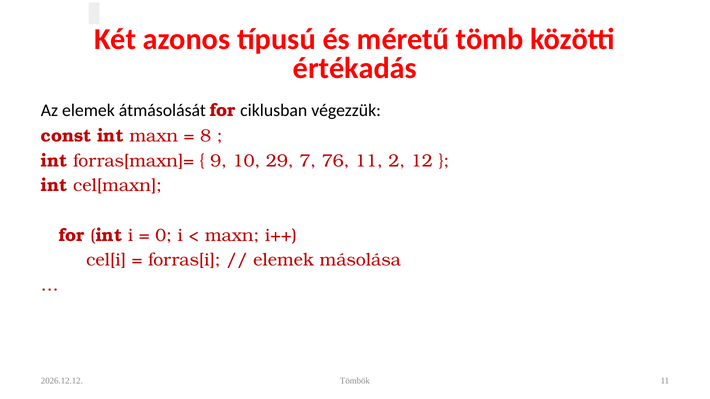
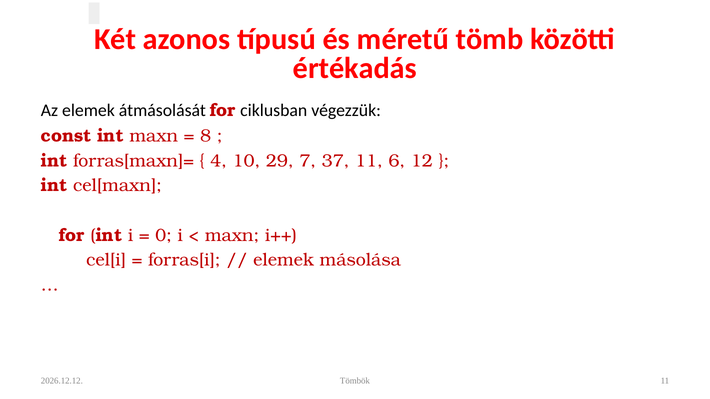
9: 9 -> 4 (219, 161)
76: 76 -> 37 (336, 161)
2: 2 -> 6 (397, 161)
